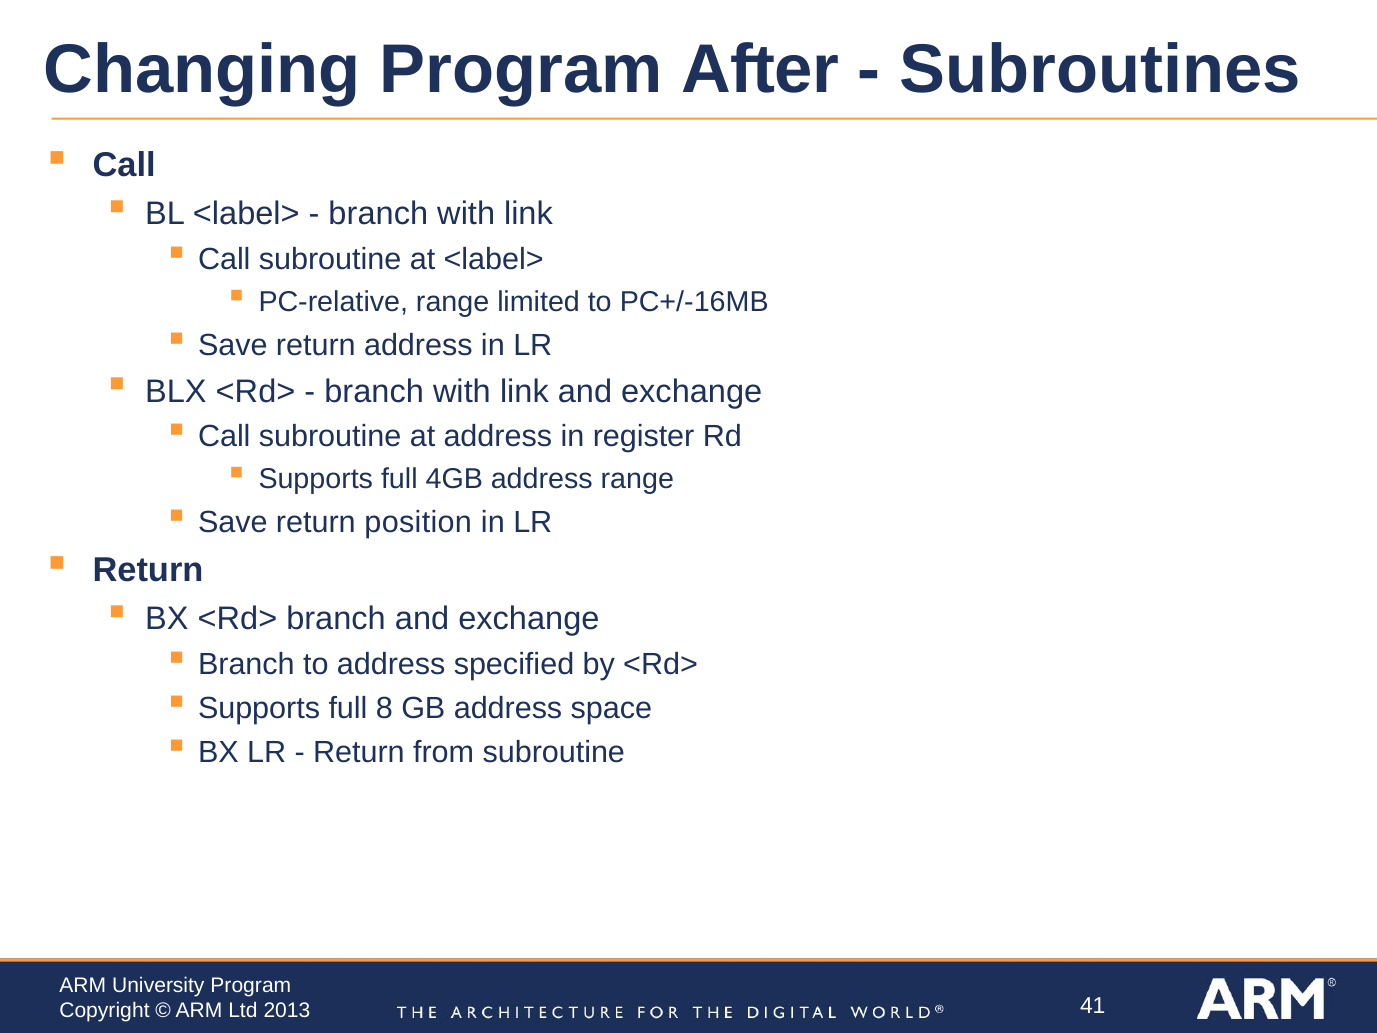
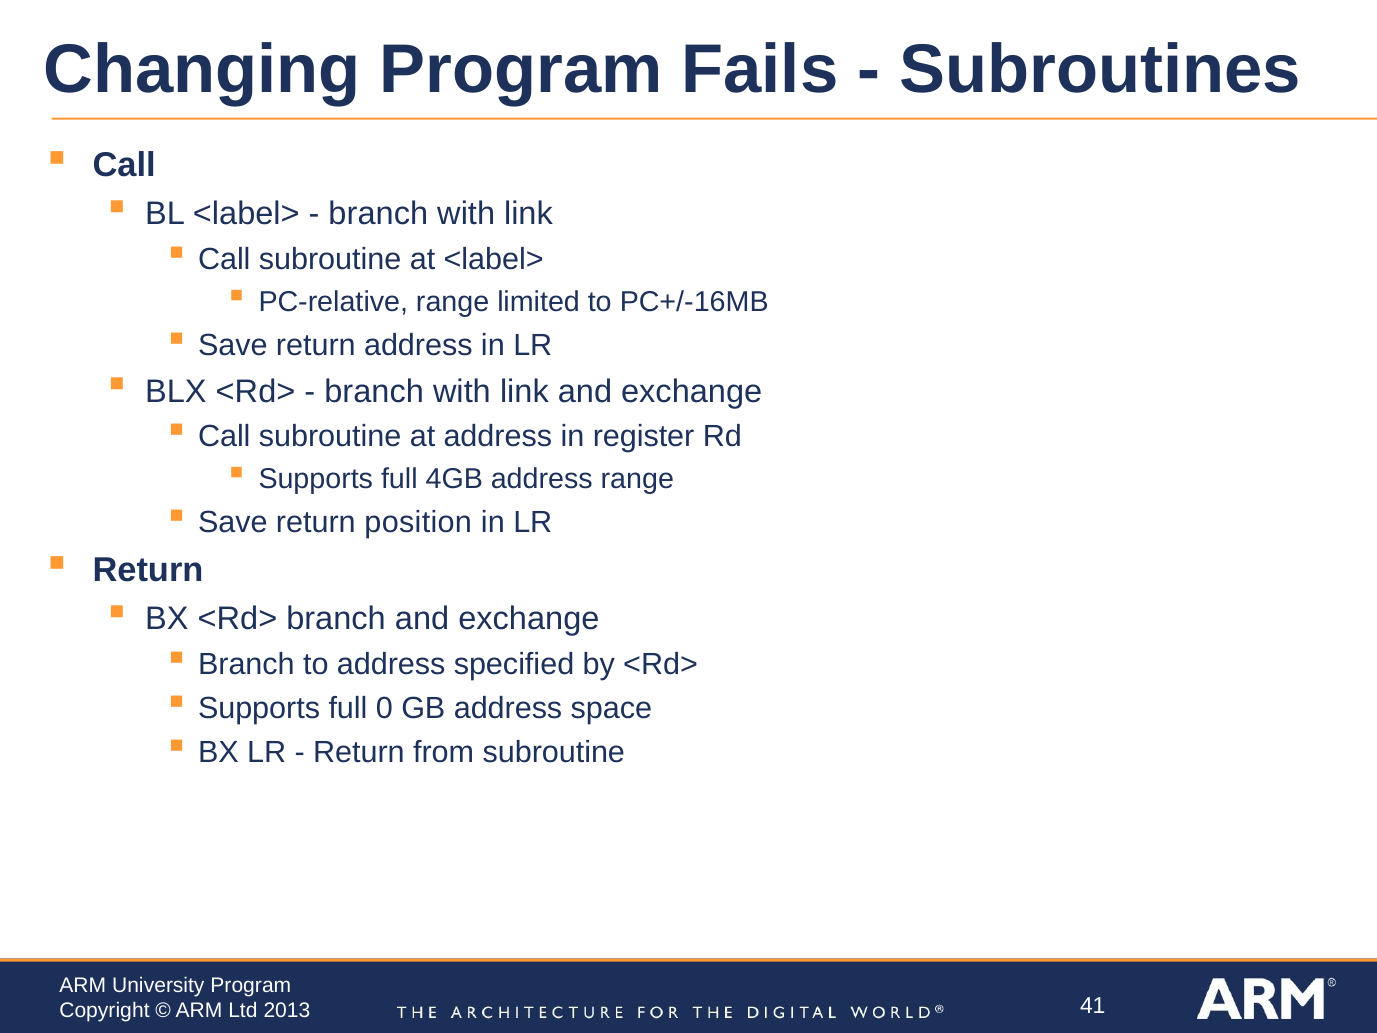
After: After -> Fails (760, 70)
8: 8 -> 0 (384, 708)
